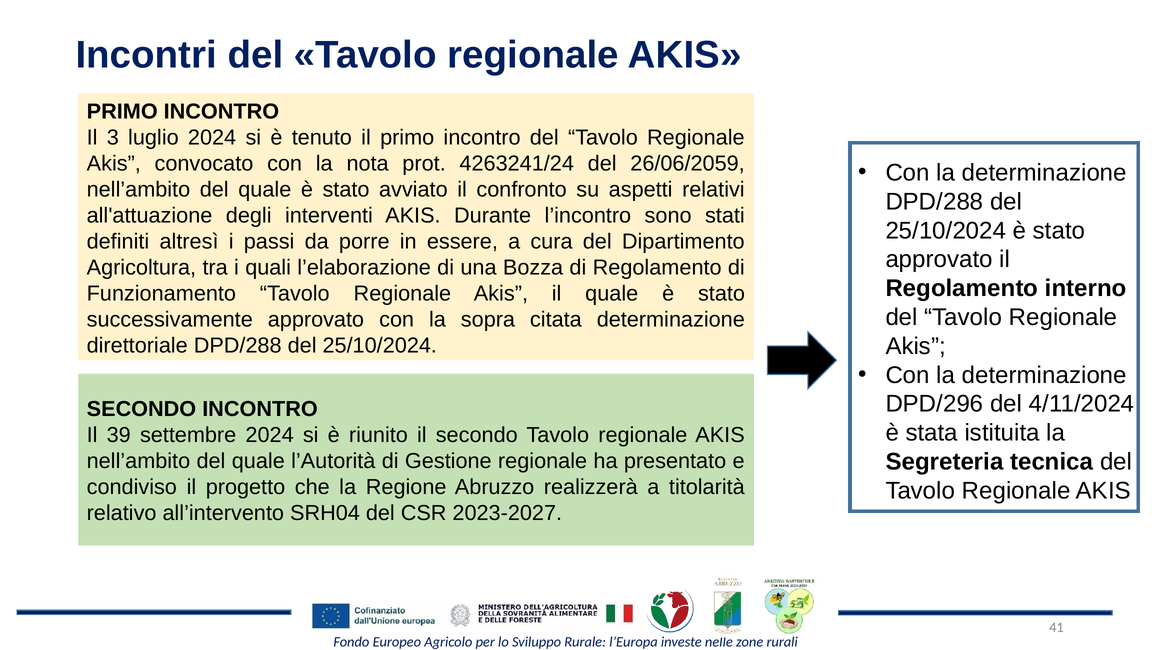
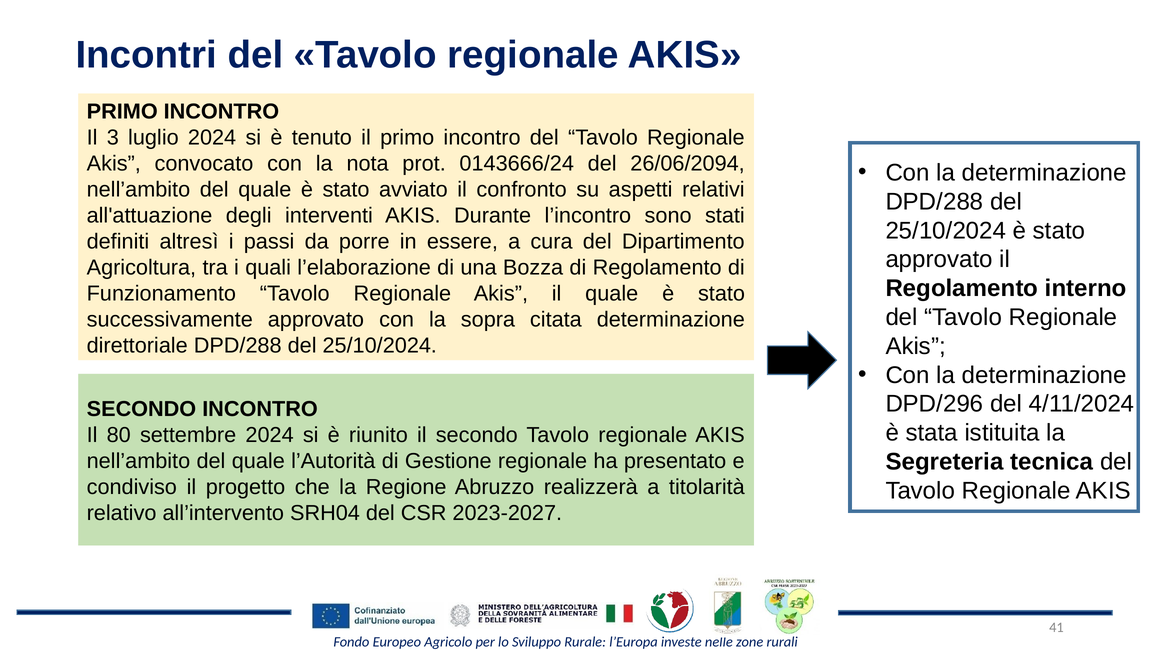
4263241/24: 4263241/24 -> 0143666/24 (517, 163)
26/06/2059: 26/06/2059 -> 26/06/2094 (688, 163)
39: 39 -> 80 (119, 435)
